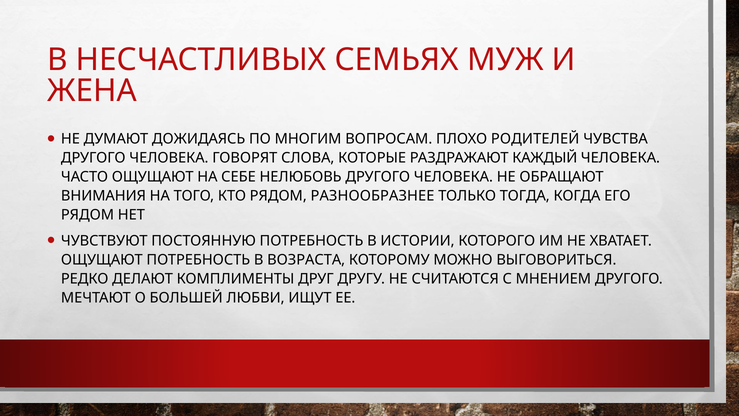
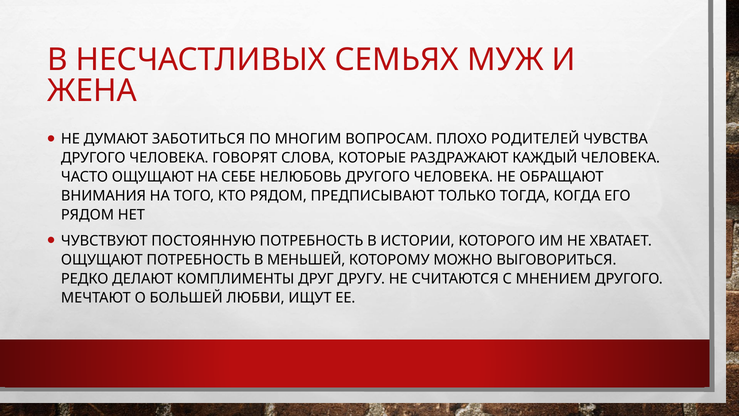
ДОЖИДАЯСЬ: ДОЖИДАЯСЬ -> ЗАБОТИТЬСЯ (199, 139)
РАЗНООБРАЗНЕЕ: РАЗНООБРАЗНЕЕ -> ПРЕДПИСЫВАЮТ (373, 196)
ВОЗРАСТА: ВОЗРАСТА -> МЕНЬШЕЙ (306, 260)
